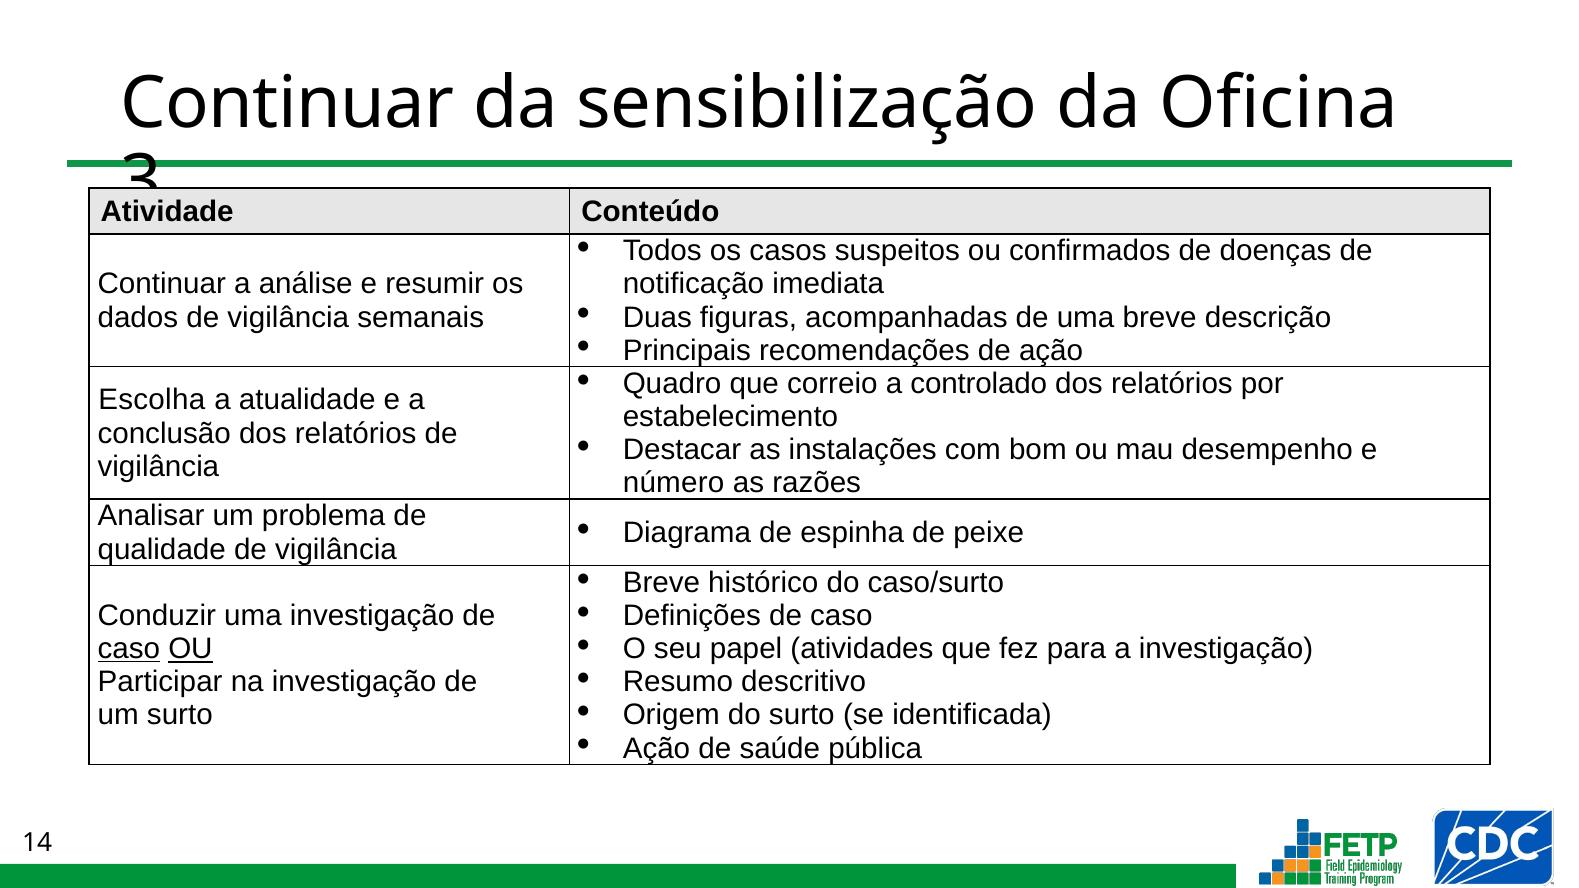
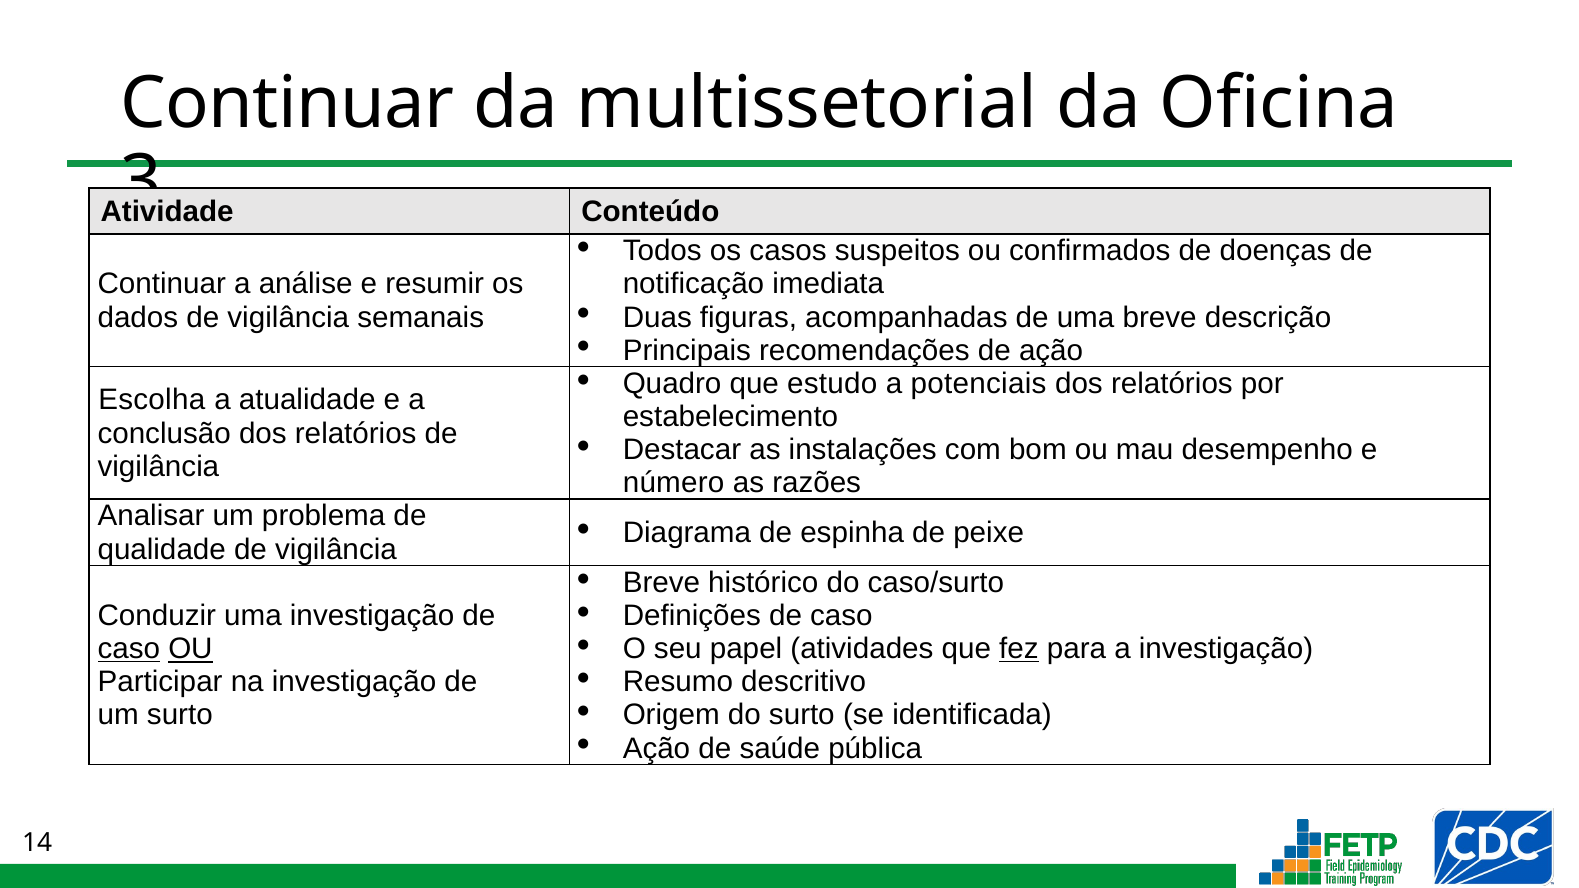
sensibilização: sensibilização -> multissetorial (807, 104)
correio: correio -> estudo (832, 384)
controlado: controlado -> potenciais (979, 384)
fez underline: none -> present (1019, 649)
